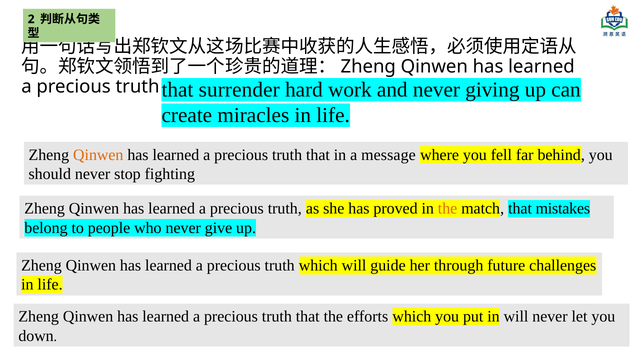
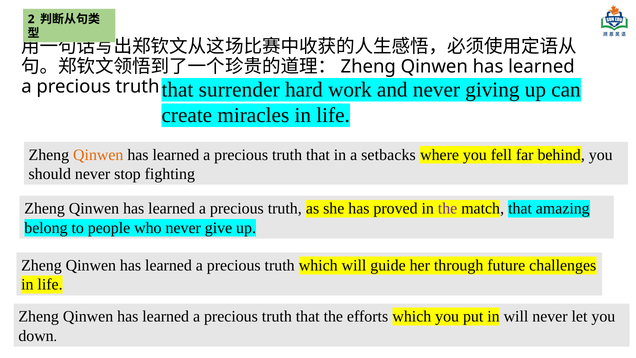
message: message -> setbacks (389, 155)
the colour: orange -> purple (448, 209)
mistakes: mistakes -> amazing (563, 209)
